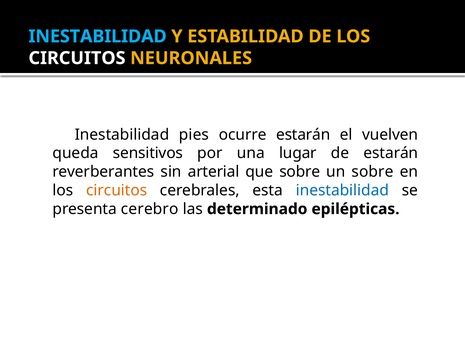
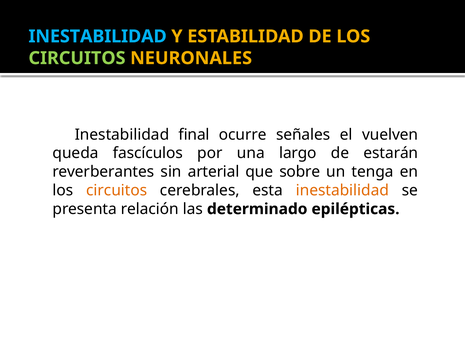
CIRCUITOS colour: white -> light green (77, 58)
pies: pies -> final (194, 134)
ocurre estarán: estarán -> señales (303, 134)
sensitivos: sensitivos -> fascículos (148, 153)
lugar: lugar -> largo (298, 153)
un sobre: sobre -> tenga (373, 172)
inestabilidad colour: blue -> orange (342, 190)
cerebro: cerebro -> relación (150, 209)
